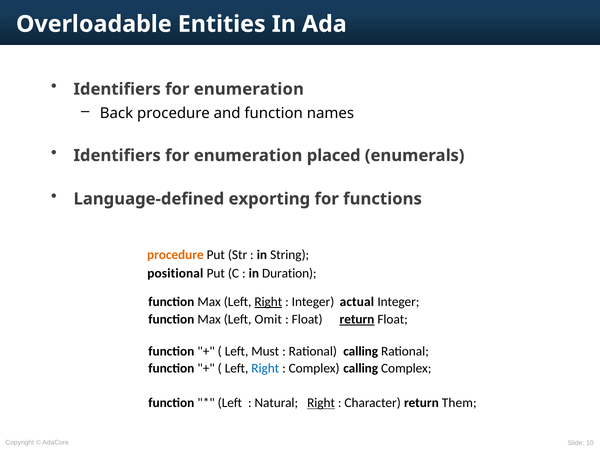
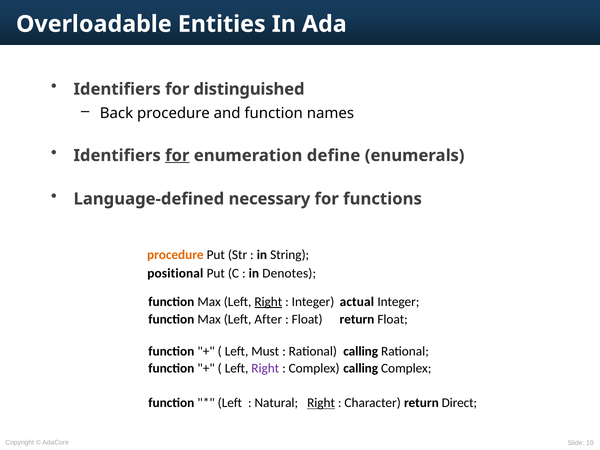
enumeration: enumeration -> distinguished (249, 89)
for underline: none -> present (177, 156)
placed: placed -> define (334, 156)
exporting: exporting -> necessary (269, 199)
Duration: Duration -> Denotes (289, 273)
Omit: Omit -> After (268, 319)
return underline: present -> none (357, 319)
Right colour: blue -> purple (265, 368)
Them: Them -> Direct (459, 403)
